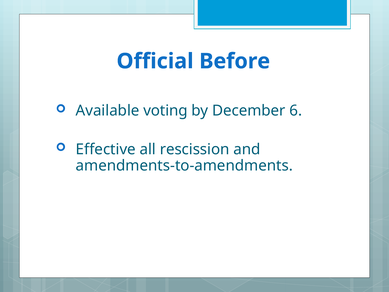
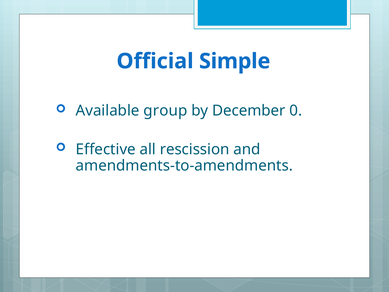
Before: Before -> Simple (235, 61)
voting: voting -> group (165, 110)
6: 6 -> 0 (296, 110)
